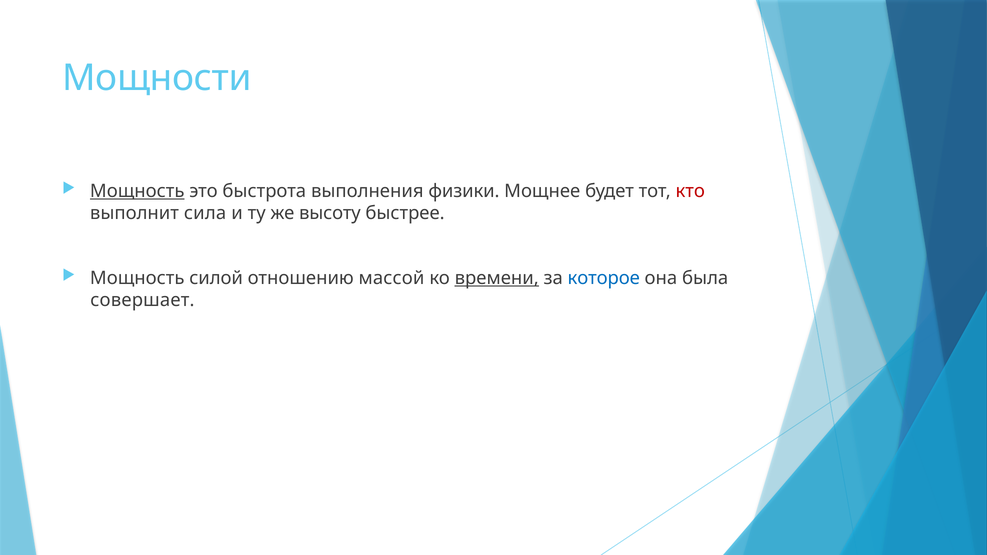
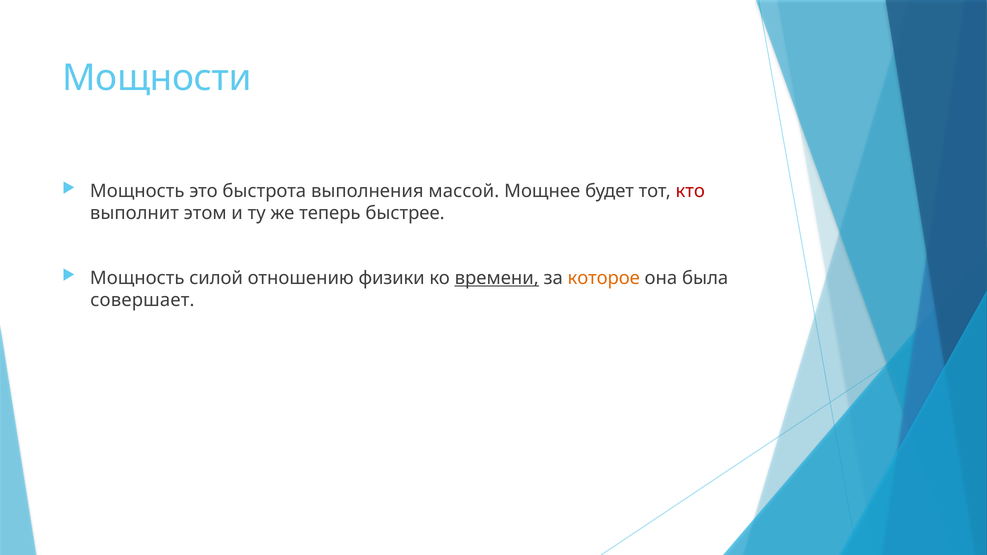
Мощность underline: present -> none (137, 191)
физики: физики -> массой (464, 191)
сила: сила -> этом (205, 213)
высоту: высоту -> теперь (330, 213)
массой: массой -> физики (392, 278)
которое colour: blue -> orange (604, 278)
